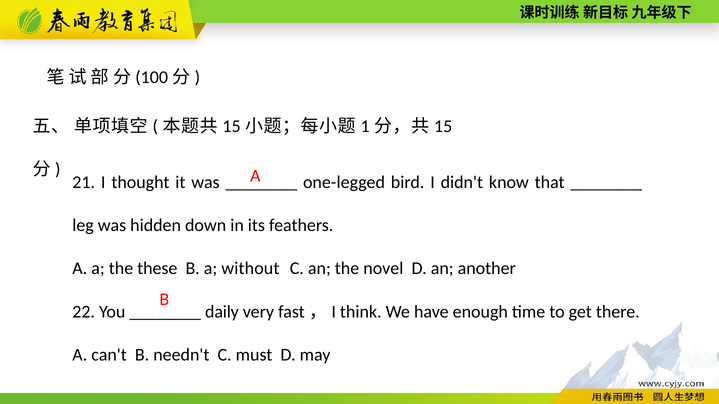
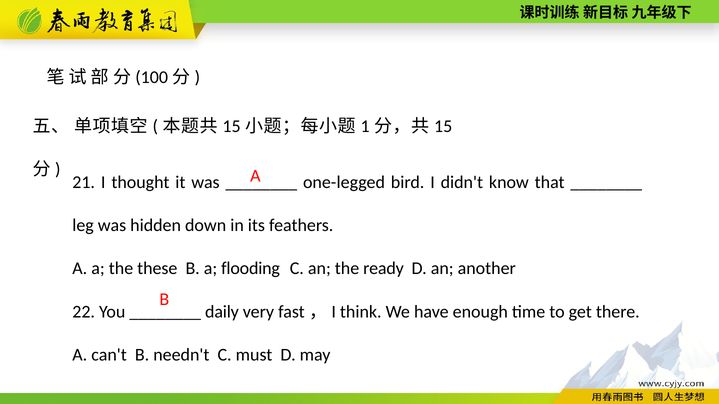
without: without -> flooding (251, 269)
novel: novel -> ready (383, 269)
